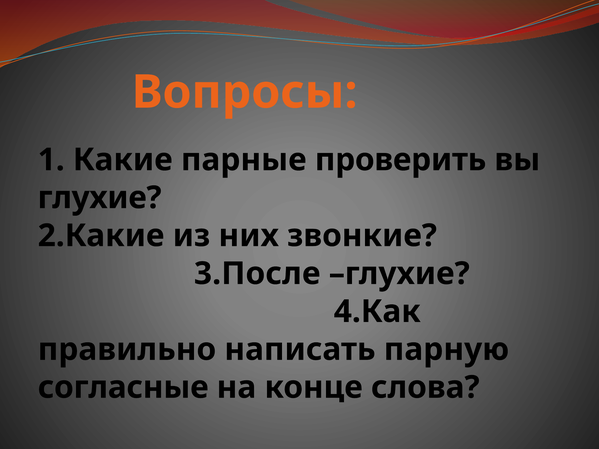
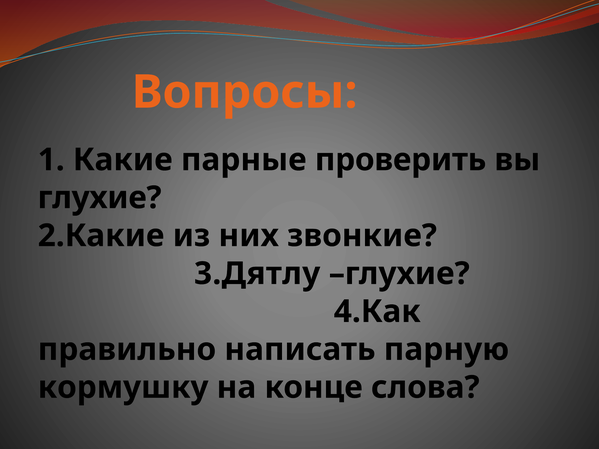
3.После: 3.После -> 3.Дятлу (257, 274)
согласные: согласные -> кормушку (123, 388)
